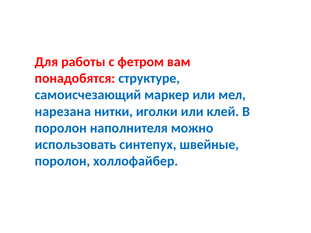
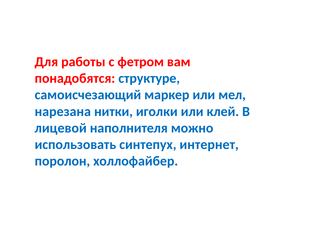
поролон: поролон -> лицевой (61, 128)
швейные: швейные -> интернет (209, 145)
